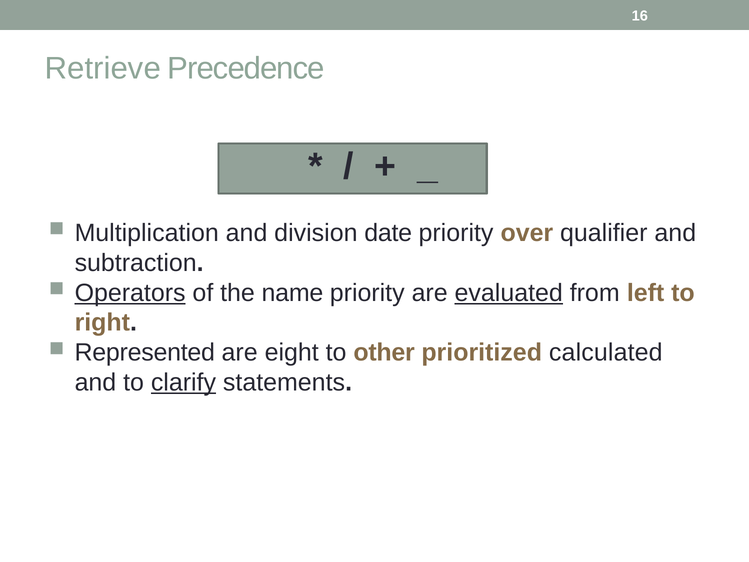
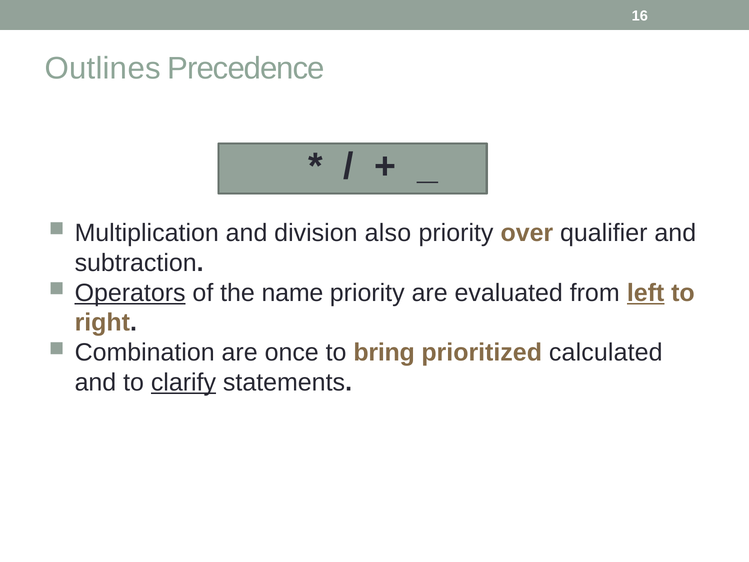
Retrieve: Retrieve -> Outlines (103, 68)
date: date -> also (388, 233)
evaluated underline: present -> none (509, 293)
left underline: none -> present (646, 293)
Represented: Represented -> Combination (145, 353)
eight: eight -> once (292, 353)
other: other -> bring (384, 353)
